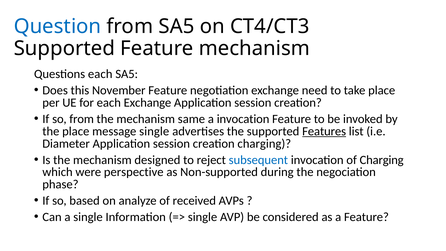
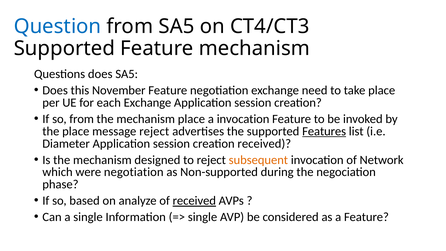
Questions each: each -> does (100, 74)
mechanism same: same -> place (191, 119)
message single: single -> reject (154, 131)
creation charging: charging -> received (264, 143)
subsequent colour: blue -> orange (258, 160)
of Charging: Charging -> Network (382, 160)
were perspective: perspective -> negotiation (134, 172)
received underline: none -> present (194, 201)
